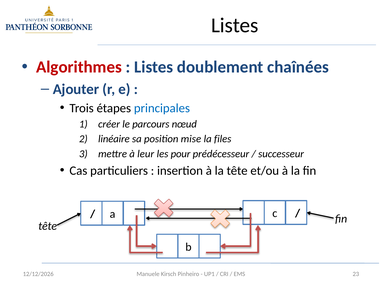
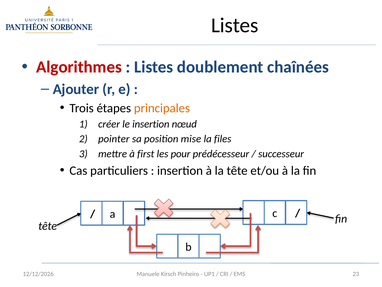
principales colour: blue -> orange (162, 108)
le parcours: parcours -> insertion (151, 124)
linéaire: linéaire -> pointer (114, 139)
leur: leur -> first (146, 154)
